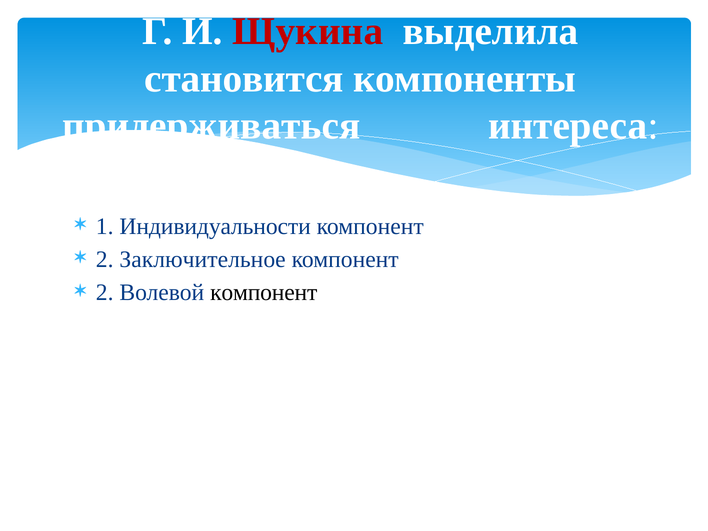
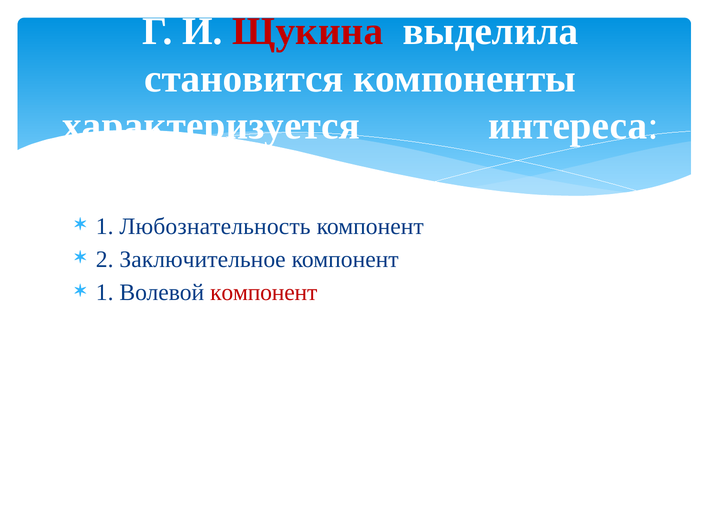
придерживаться: придерживаться -> характеризуется (211, 126)
Индивидуальности: Индивидуальности -> Любознательность (215, 227)
2: 2 -> 1 (105, 293)
компонент colour: black -> red (264, 293)
